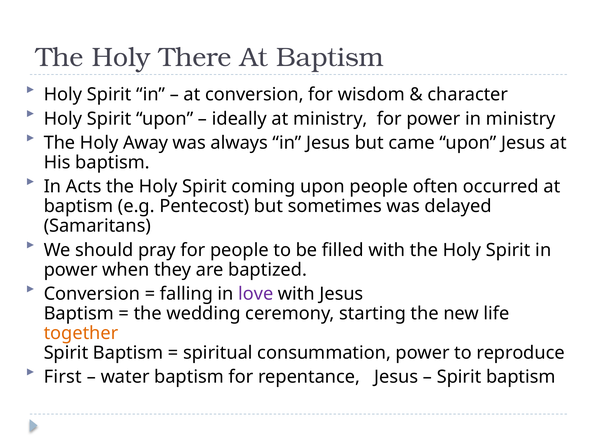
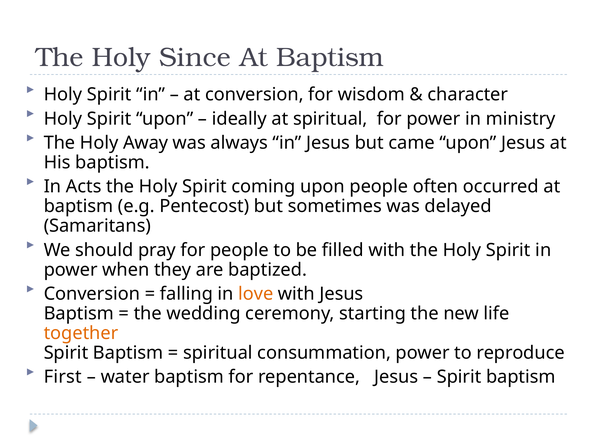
There: There -> Since (195, 58)
at ministry: ministry -> spiritual (330, 119)
love colour: purple -> orange (256, 294)
